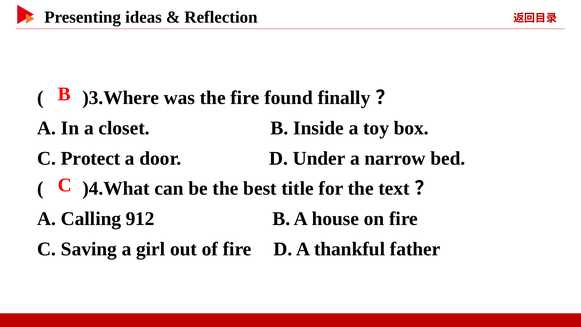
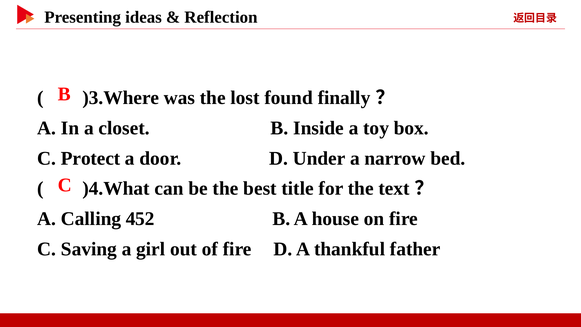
the fire: fire -> lost (245, 98)
912: 912 -> 452 (140, 219)
